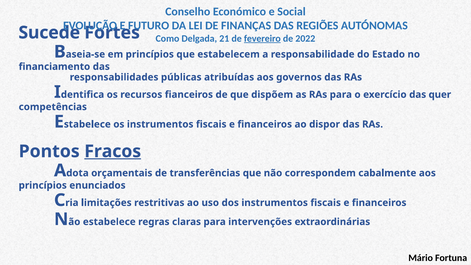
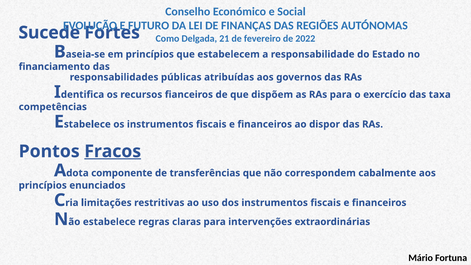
fevereiro underline: present -> none (262, 39)
quer: quer -> taxa (440, 95)
orçamentais: orçamentais -> componente (122, 173)
